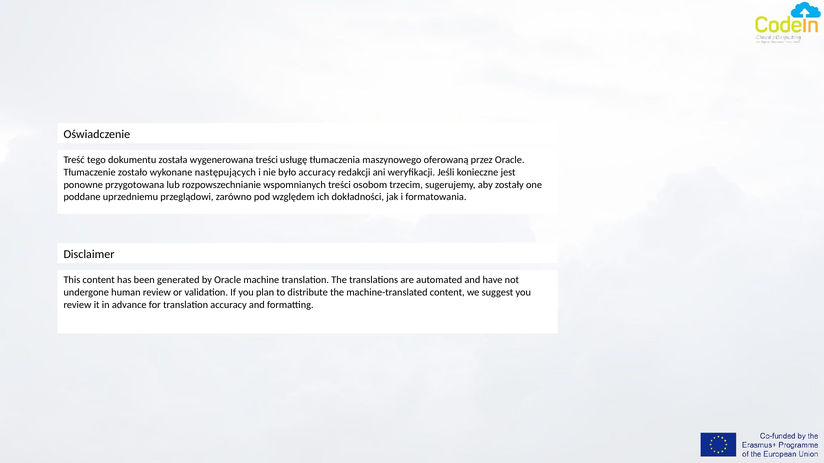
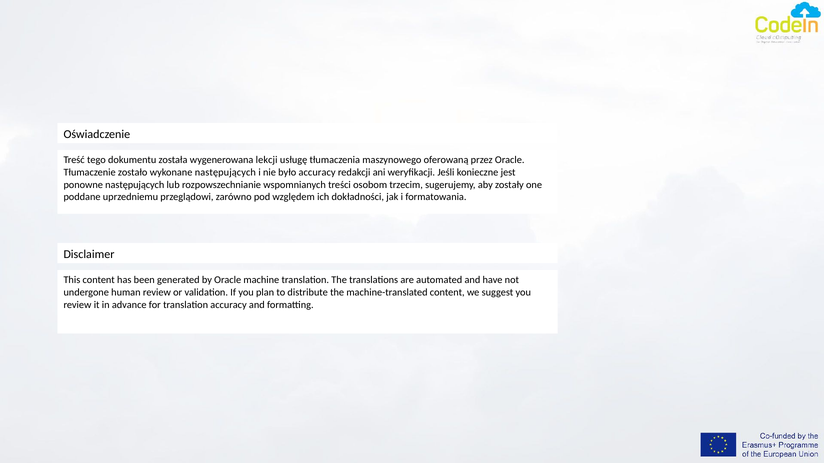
wygenerowana treści: treści -> lekcji (267, 160)
ponowne przygotowana: przygotowana -> następujących (135, 185)
